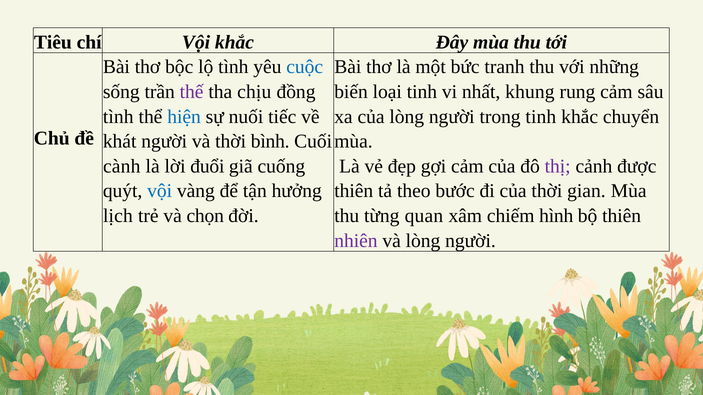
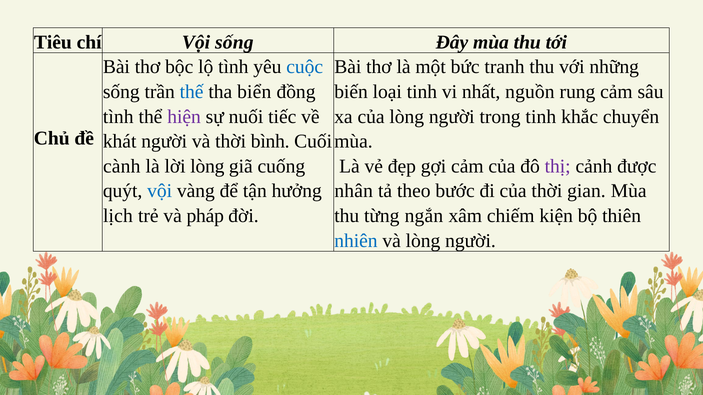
Vội khắc: khắc -> sống (234, 42)
thế colour: purple -> blue (192, 92)
chịu: chịu -> biển (254, 92)
khung: khung -> nguồn (530, 92)
hiện colour: blue -> purple (184, 117)
lời đuổi: đuổi -> lòng (207, 166)
thiên: thiên -> nhân (354, 191)
chọn: chọn -> pháp (205, 216)
quan: quan -> ngắn (424, 216)
hình: hình -> kiện (556, 216)
nhiên colour: purple -> blue (356, 241)
